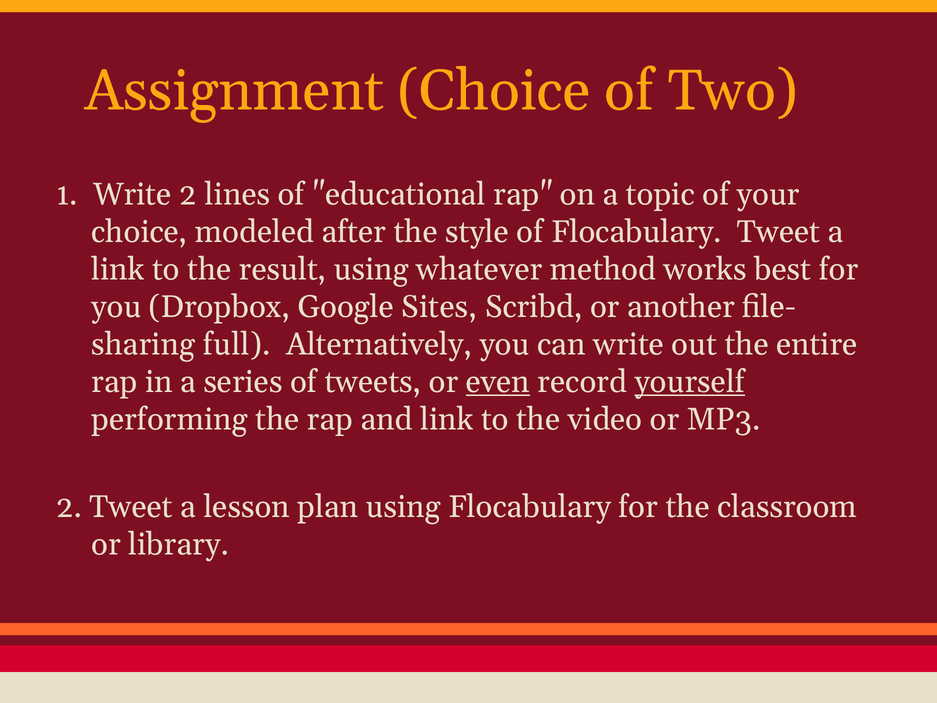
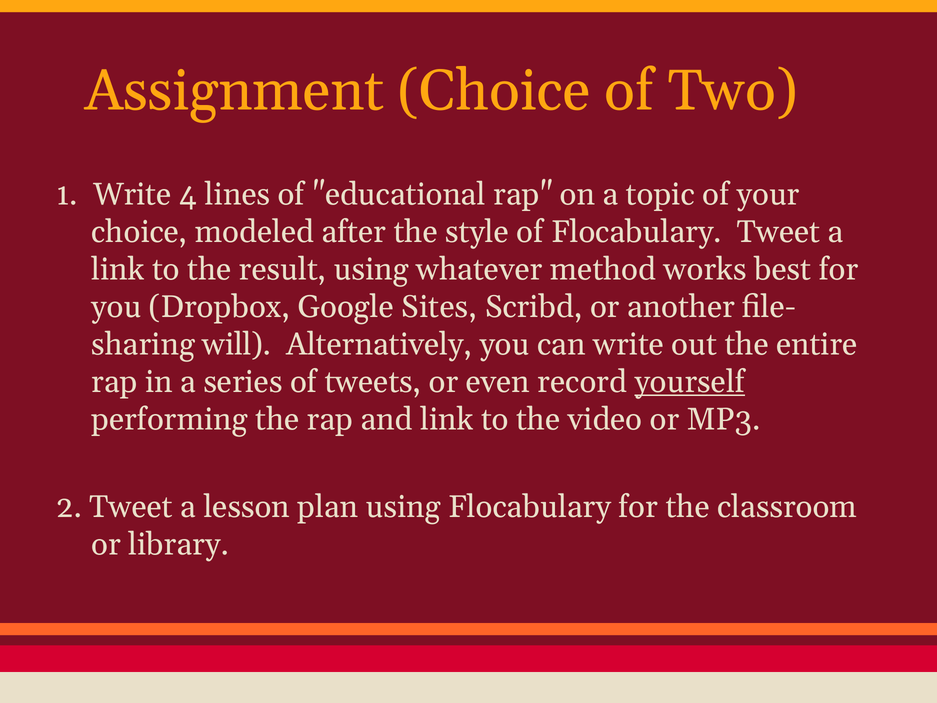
Write 2: 2 -> 4 (188, 194)
full: full -> will (237, 344)
even underline: present -> none (498, 382)
